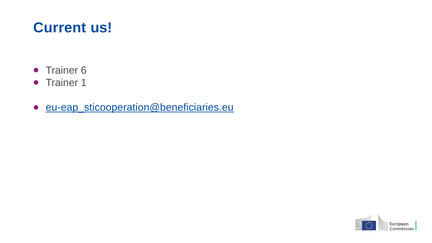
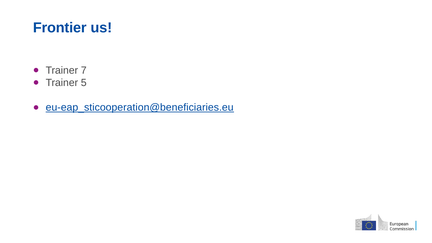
Current: Current -> Frontier (60, 28)
6: 6 -> 7 (84, 70)
1: 1 -> 5 (84, 83)
